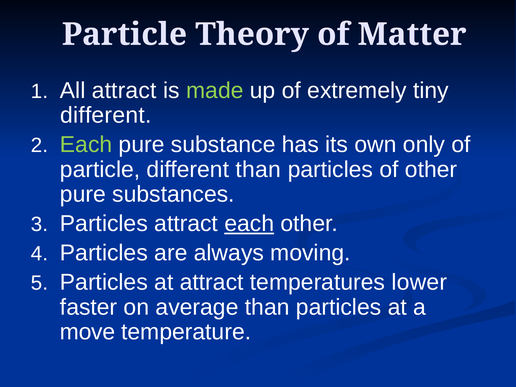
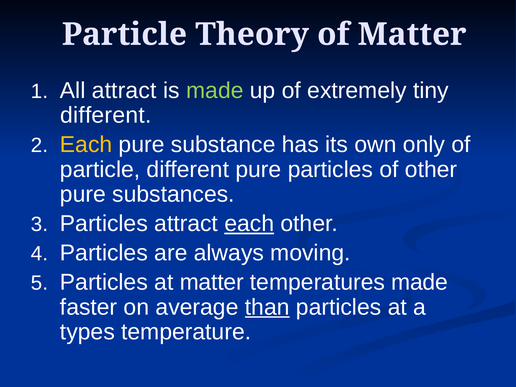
Each colour: light green -> yellow (86, 145)
different than: than -> pure (258, 169)
at attract: attract -> matter (212, 282)
temperatures lower: lower -> made (420, 282)
than underline: none -> present (267, 307)
move: move -> types (87, 332)
